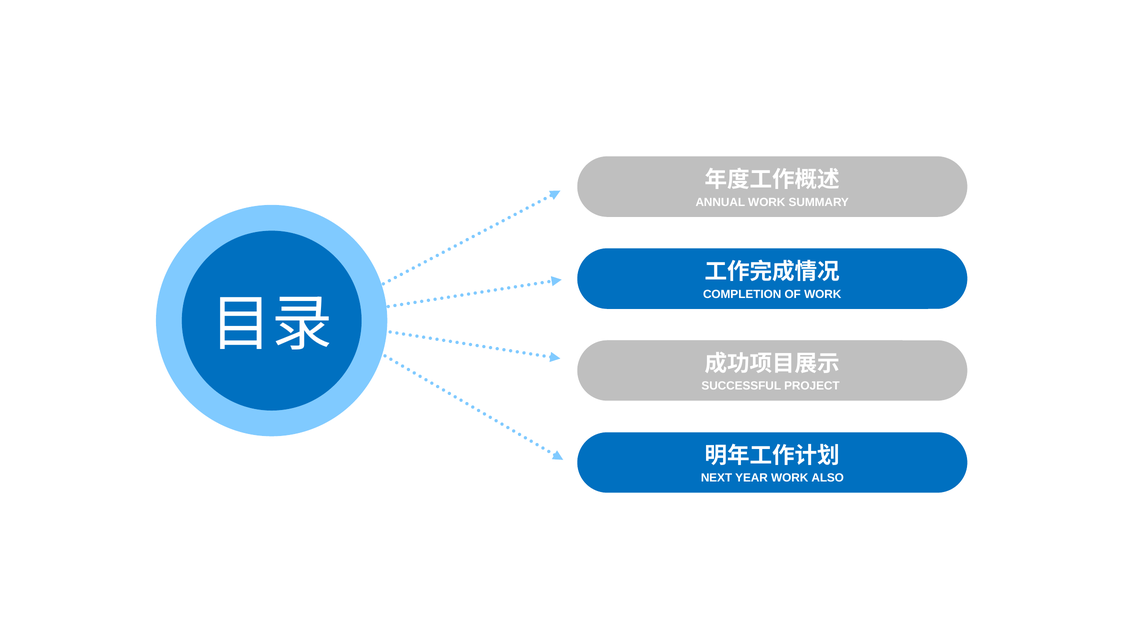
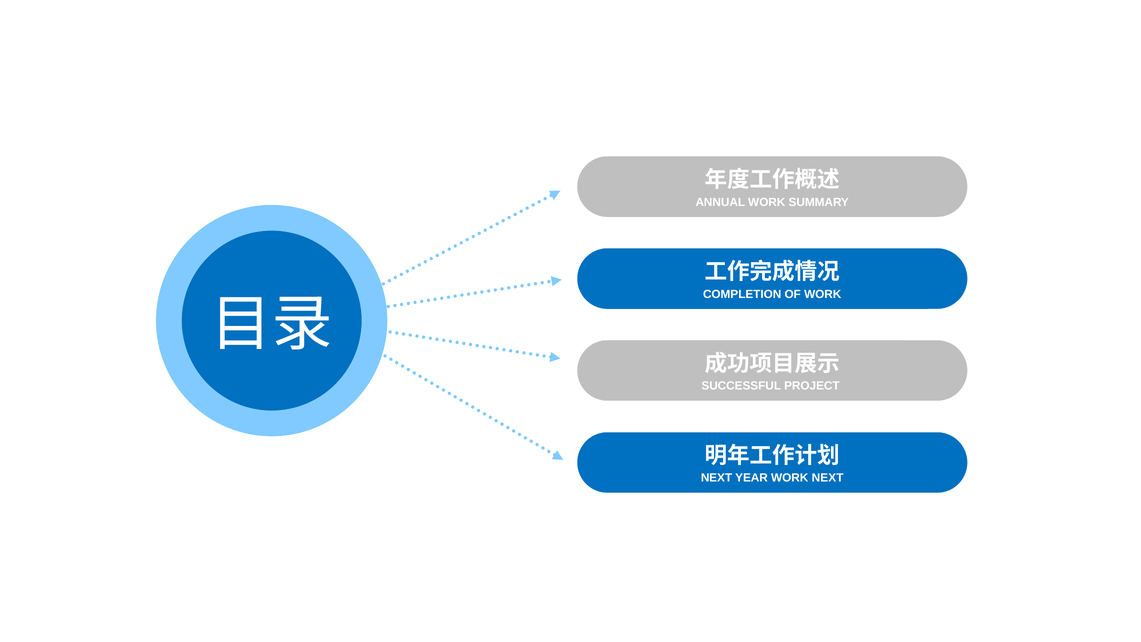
WORK ALSO: ALSO -> NEXT (828, 478)
